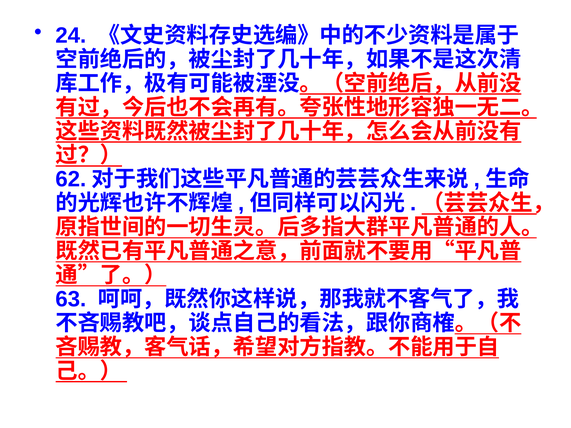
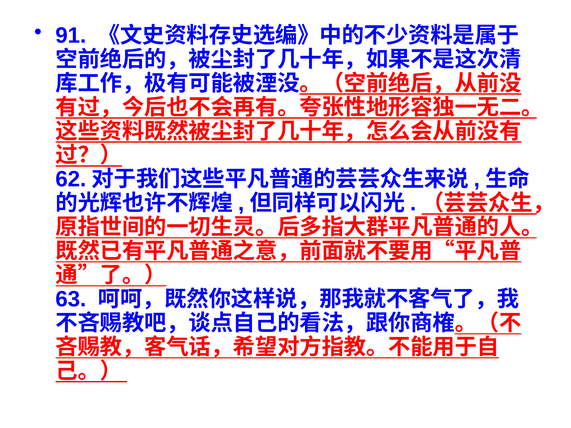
24: 24 -> 91 (71, 35)
